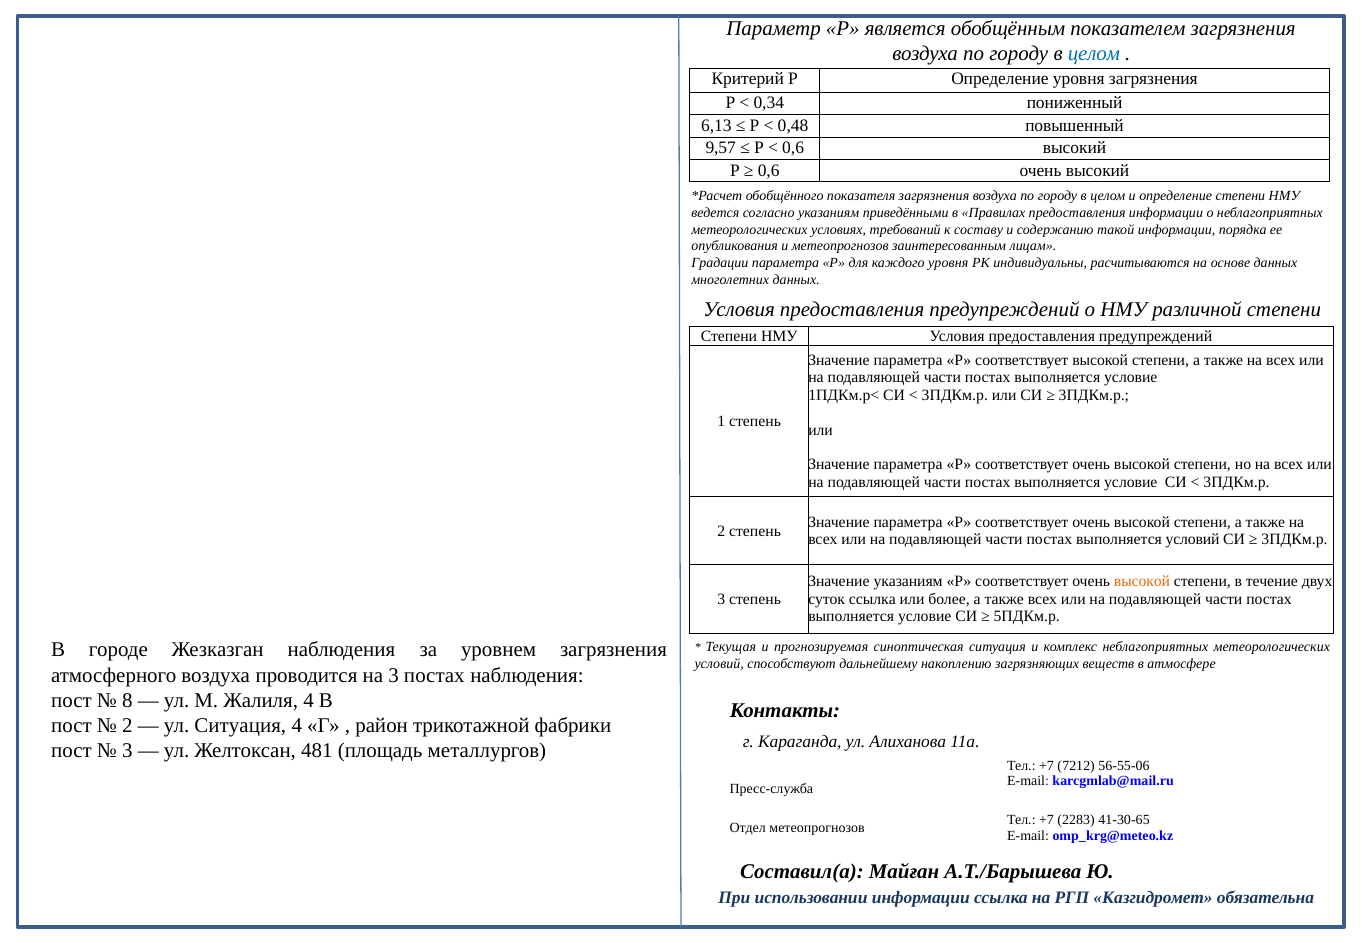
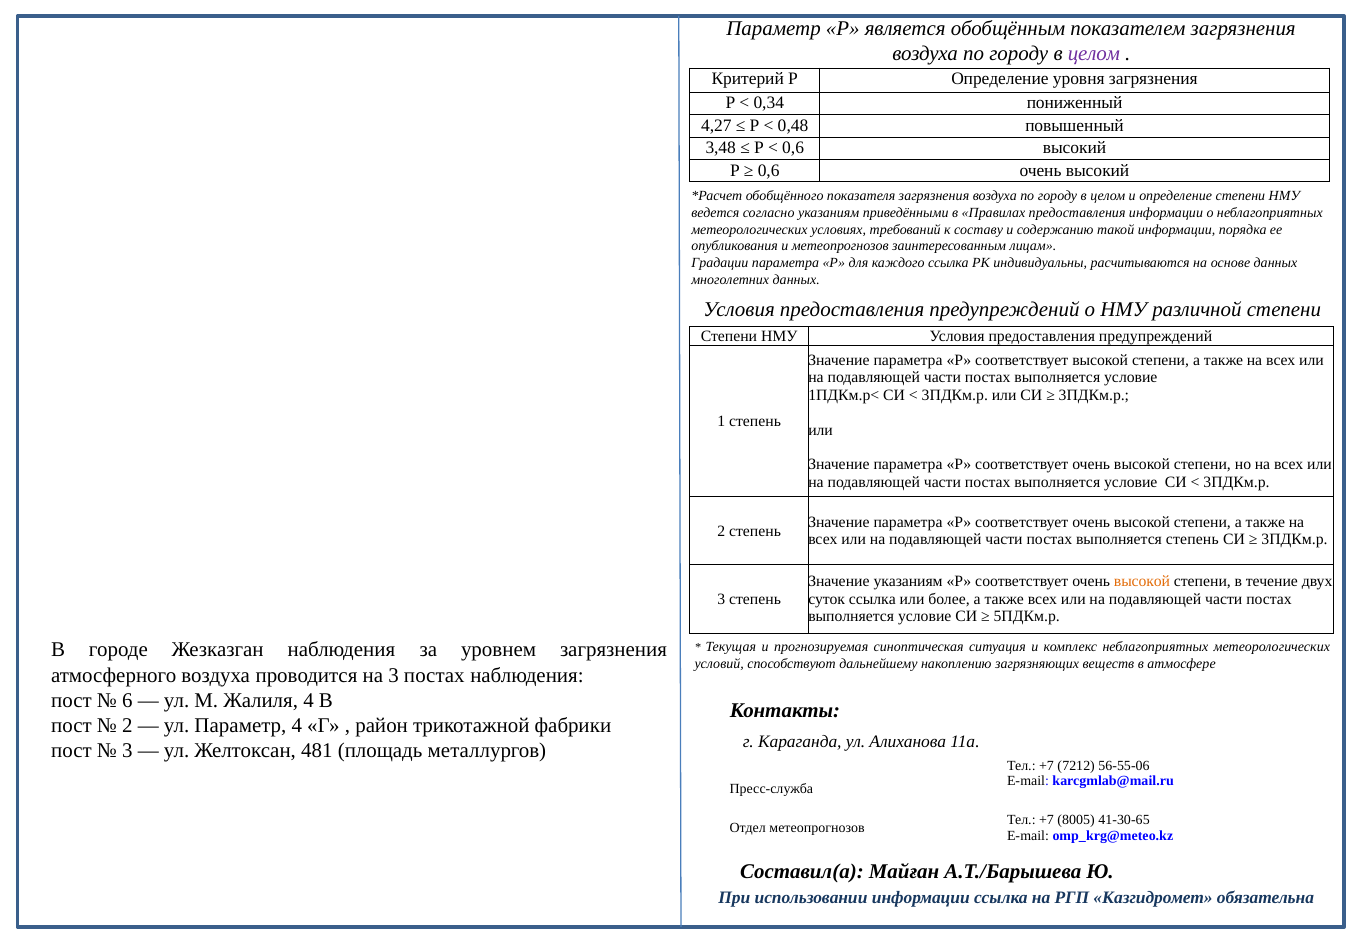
целом colour: blue -> purple (1094, 54)
6,13: 6,13 -> 4,27 (716, 125)
9,57: 9,57 -> 3,48 (721, 148)
каждого уровня: уровня -> ссылка (948, 263)
выполняется условий: условий -> степень (1192, 540)
8: 8 -> 6 (127, 700)
ул Ситуация: Ситуация -> Параметр (240, 725)
2283: 2283 -> 8005 (1076, 820)
